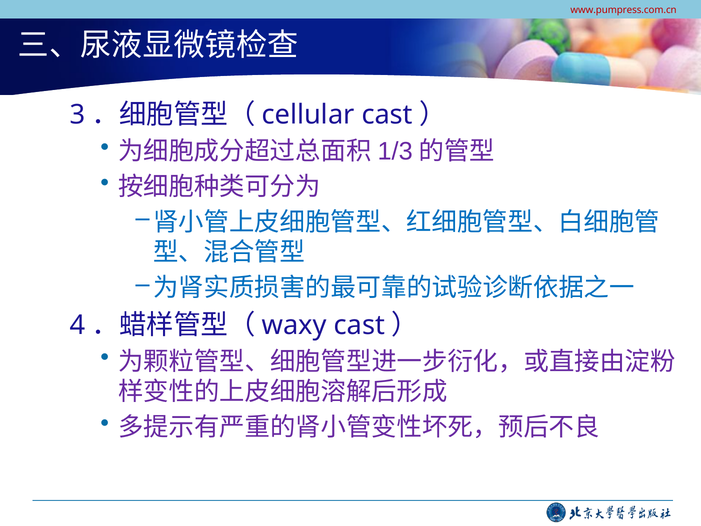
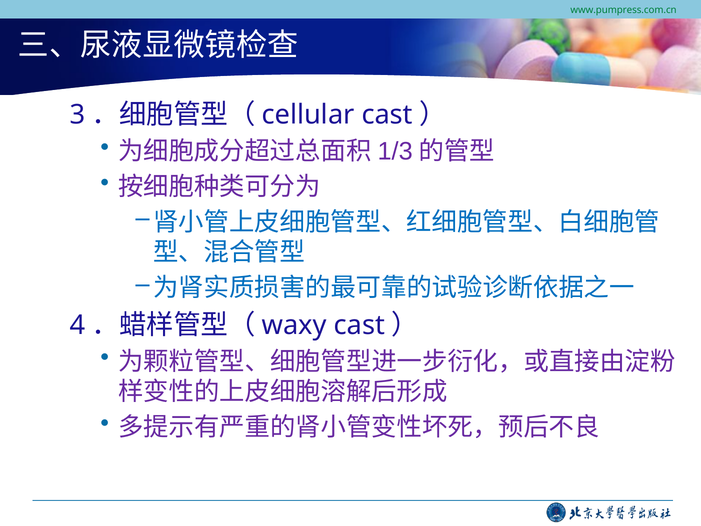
www.pumpress.com.cn colour: red -> green (624, 10)
